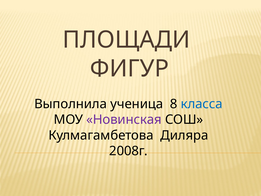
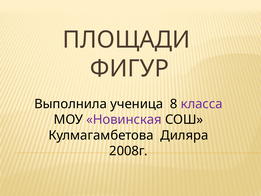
класса colour: blue -> purple (202, 104)
